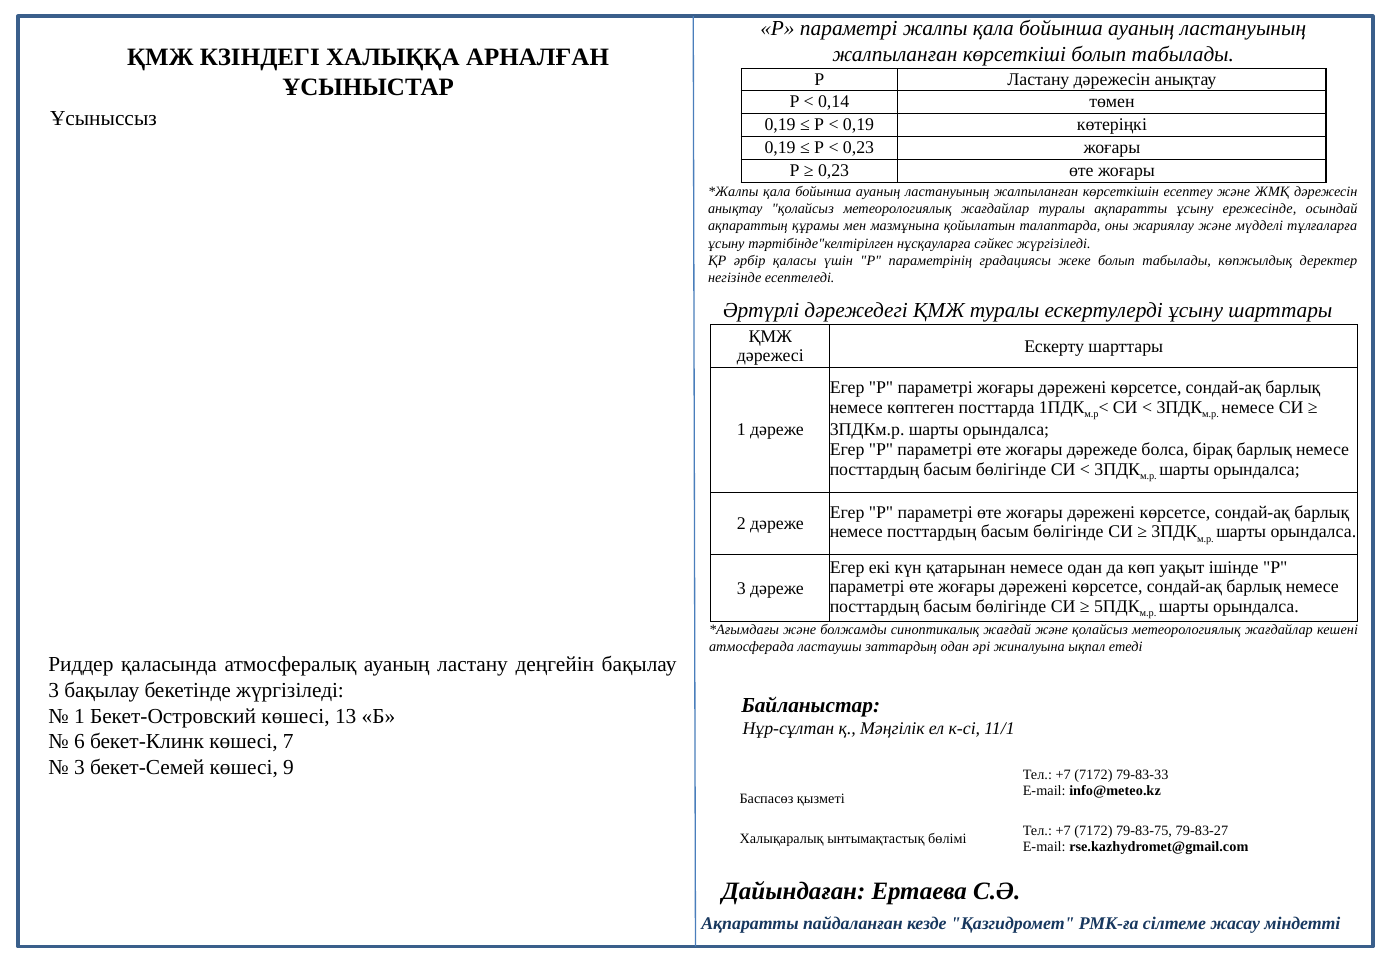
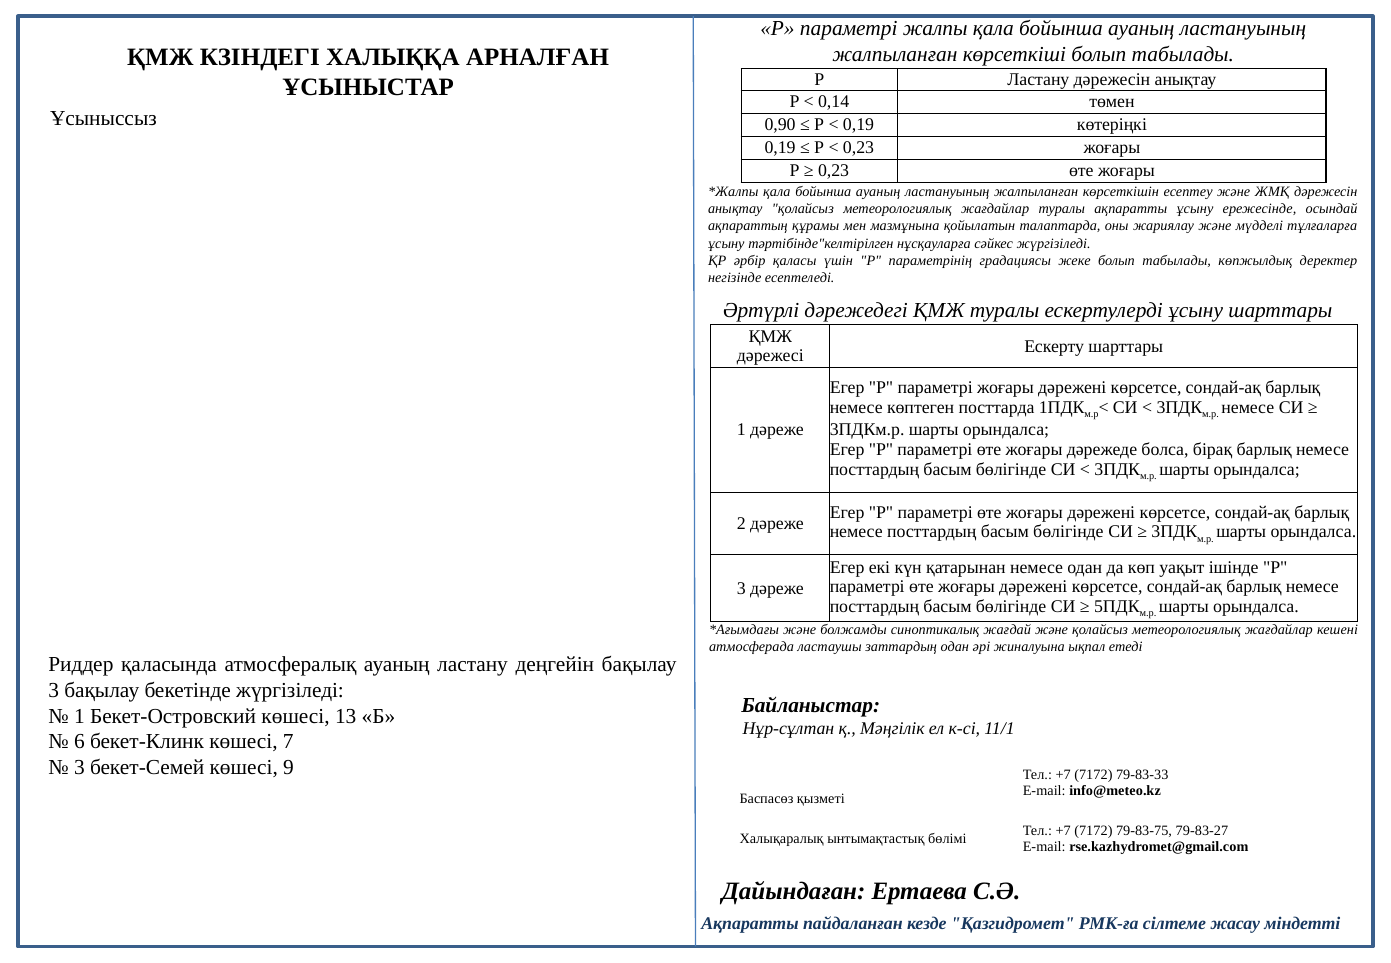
0,19: 0,19 -> 0,90 (780, 125)
